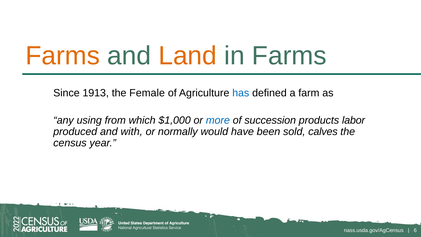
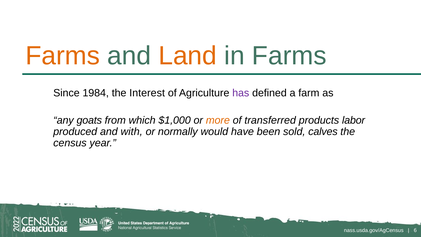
1913: 1913 -> 1984 (96, 93)
Female: Female -> Interest (147, 93)
has colour: blue -> purple (241, 93)
using: using -> goats (89, 120)
more colour: blue -> orange (218, 120)
succession: succession -> transferred (270, 120)
